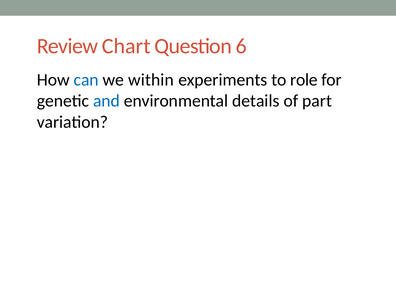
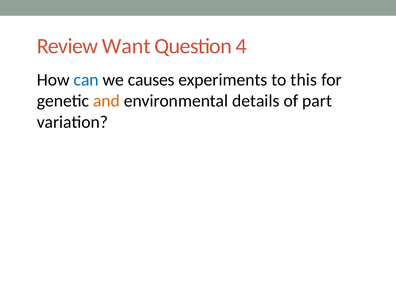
Chart: Chart -> Want (126, 46)
6: 6 -> 4 (241, 46)
within: within -> causes (151, 80)
role: role -> this (304, 80)
and colour: blue -> orange (106, 101)
